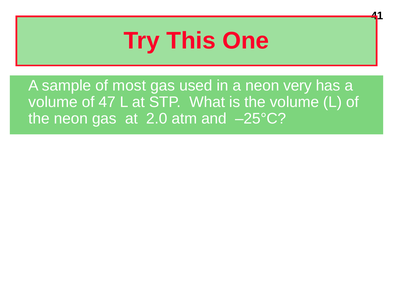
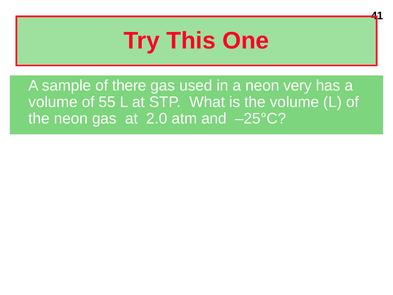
most: most -> there (129, 85)
47: 47 -> 55 (107, 102)
